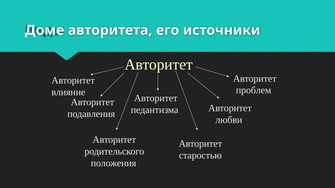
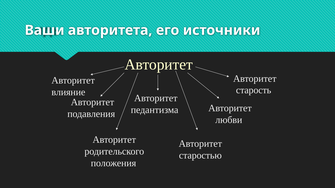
Доме: Доме -> Ваши (45, 30)
проблем: проблем -> старость (254, 90)
